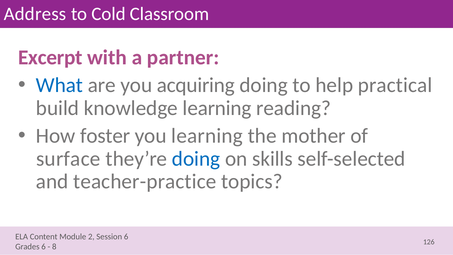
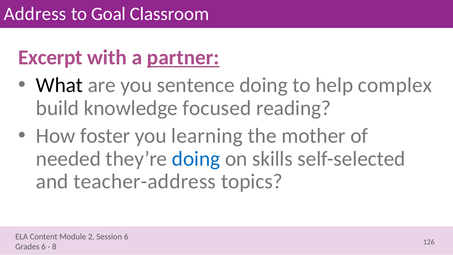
Cold: Cold -> Goal (109, 14)
partner underline: none -> present (183, 57)
What colour: blue -> black (59, 85)
acquiring: acquiring -> sentence (196, 85)
practical: practical -> complex (395, 85)
knowledge learning: learning -> focused (217, 108)
surface: surface -> needed (68, 159)
teacher-practice: teacher-practice -> teacher-address (145, 182)
